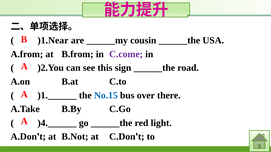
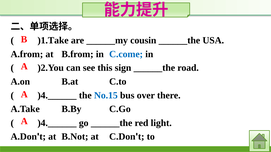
)1.Near: )1.Near -> )1.Take (53, 40)
C.come colour: purple -> blue (126, 54)
)1.______: )1.______ -> )4.______ (57, 96)
